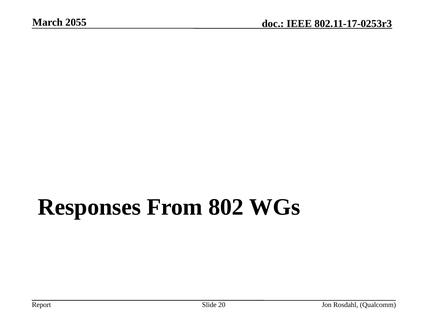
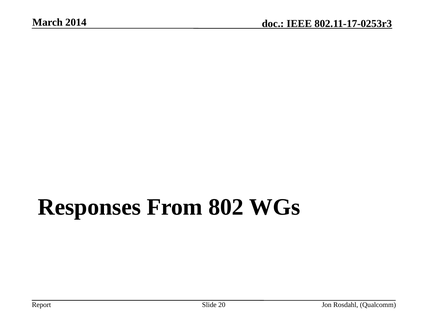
2055: 2055 -> 2014 (76, 22)
